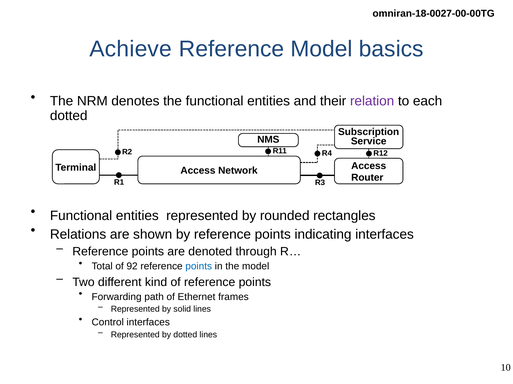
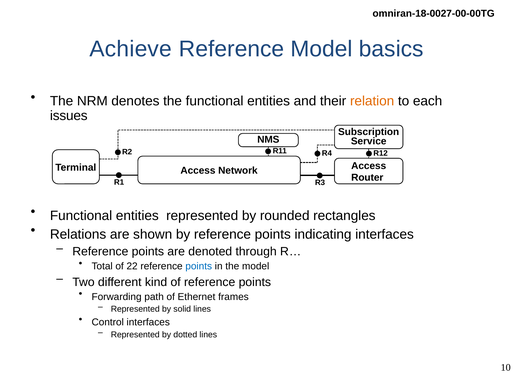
relation colour: purple -> orange (372, 101)
dotted: dotted -> issues (69, 116)
92: 92 -> 22 (132, 267)
